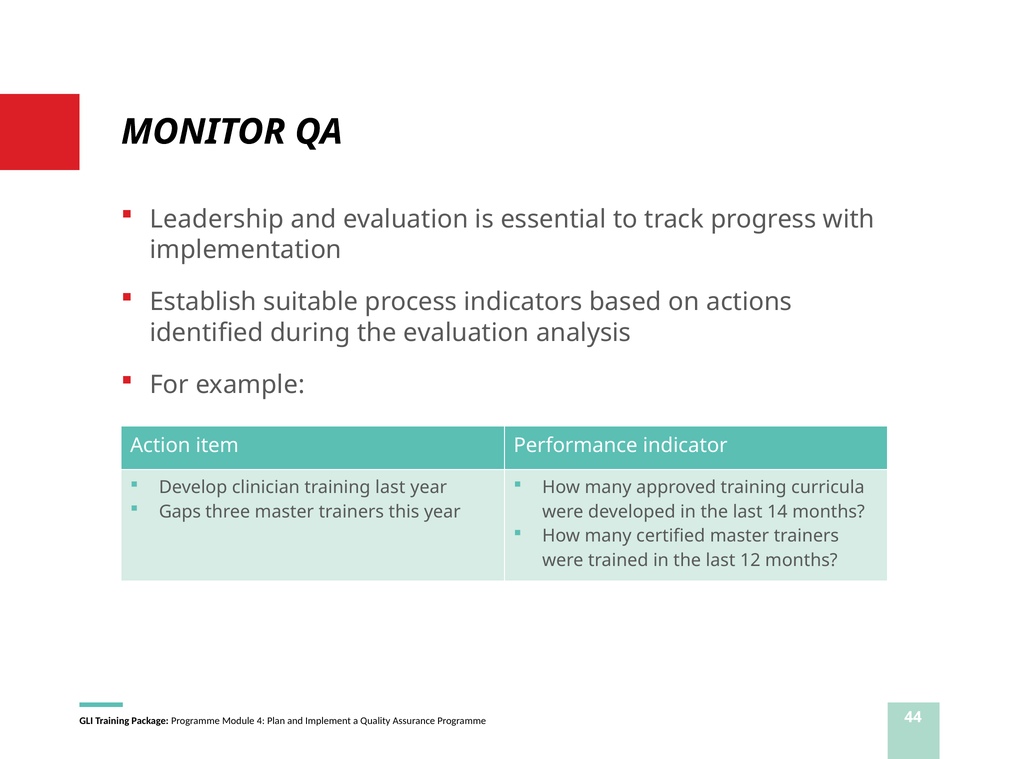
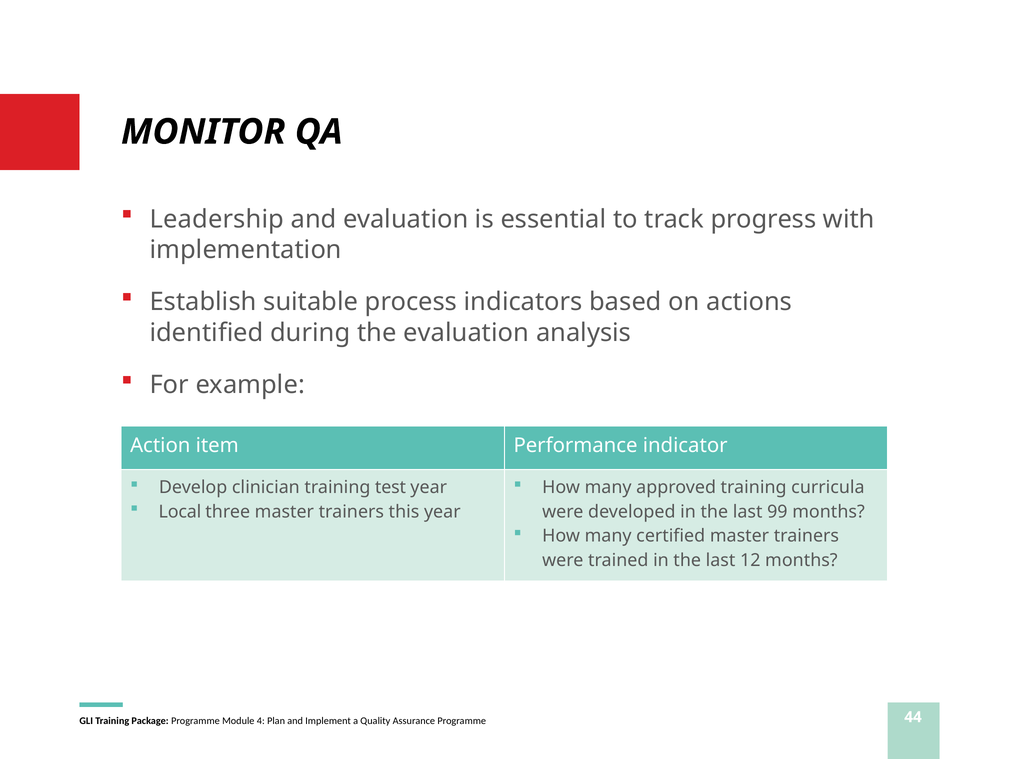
training last: last -> test (390, 488)
Gaps: Gaps -> Local (180, 512)
14: 14 -> 99 (777, 512)
